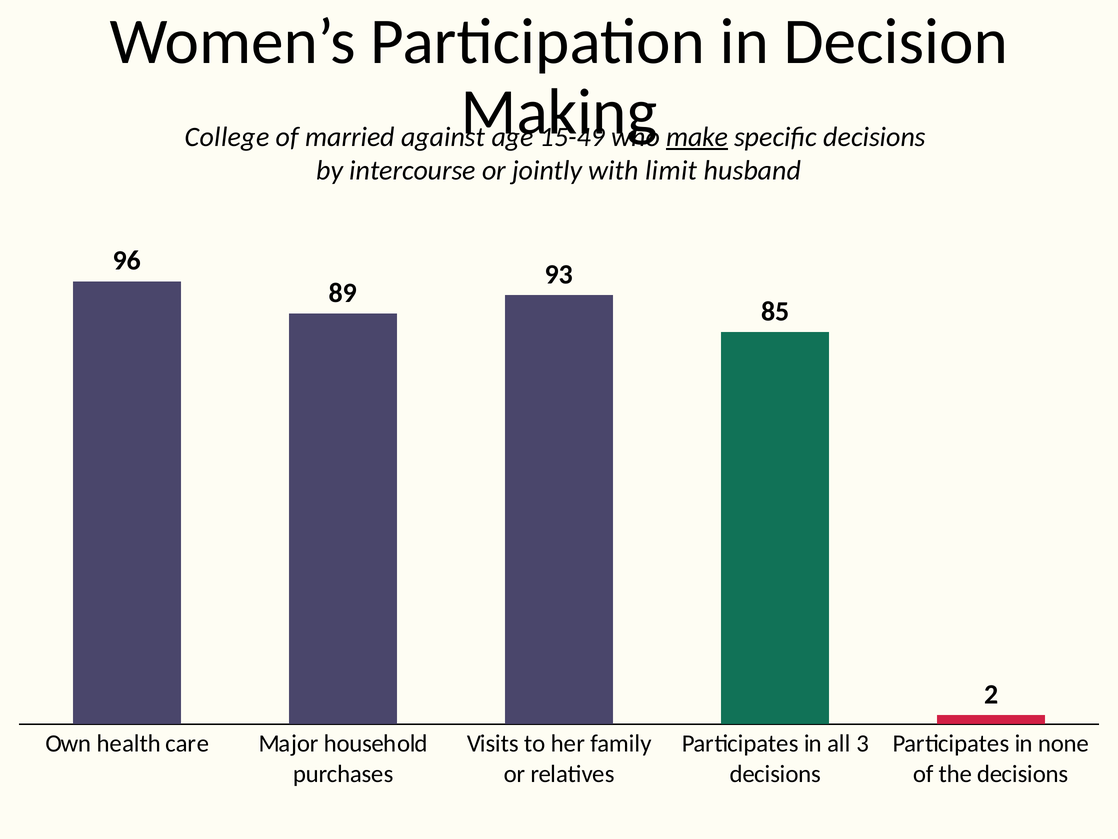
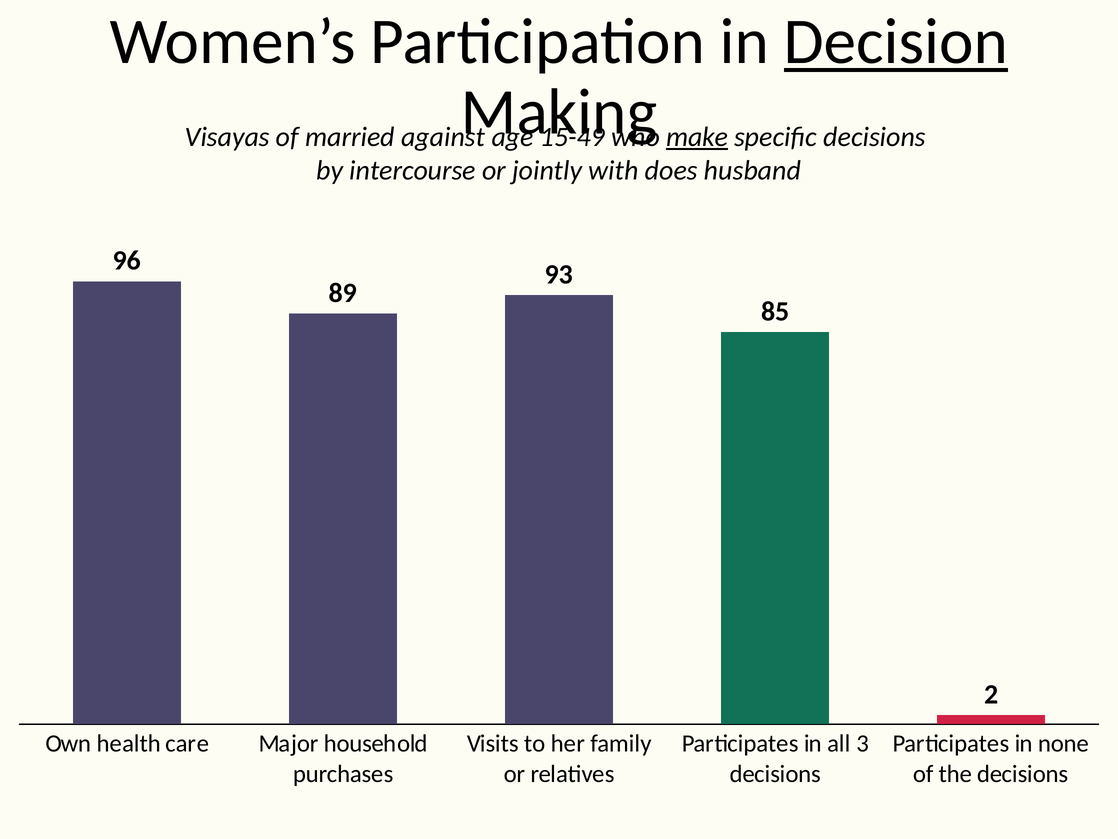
Decision underline: none -> present (896, 42)
College: College -> Visayas (227, 137)
limit: limit -> does (671, 170)
